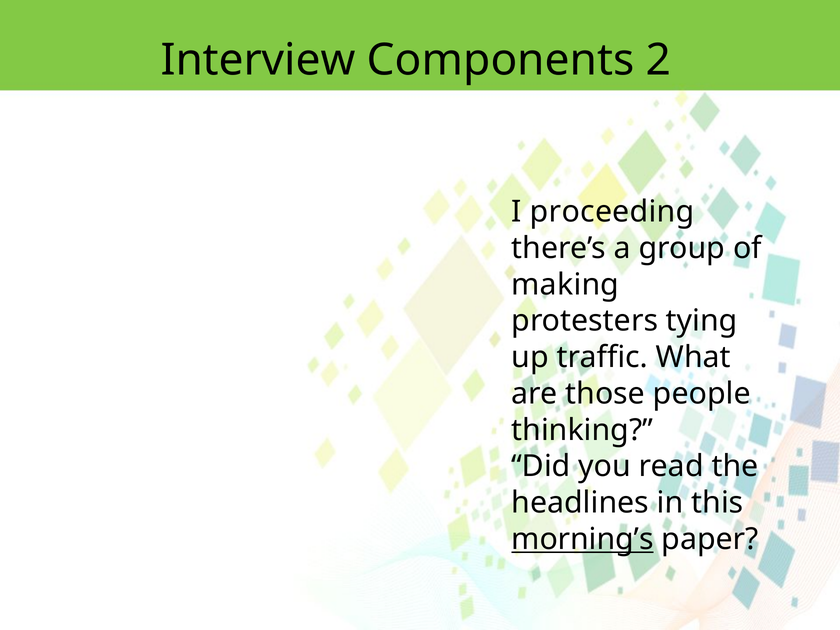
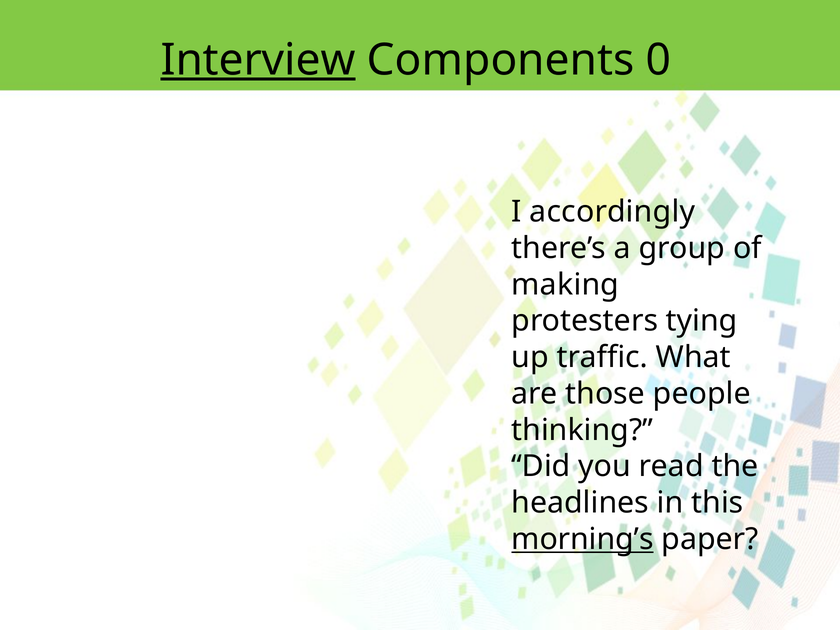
Interview underline: none -> present (258, 60)
2: 2 -> 0 (659, 60)
proceeding: proceeding -> accordingly (612, 212)
